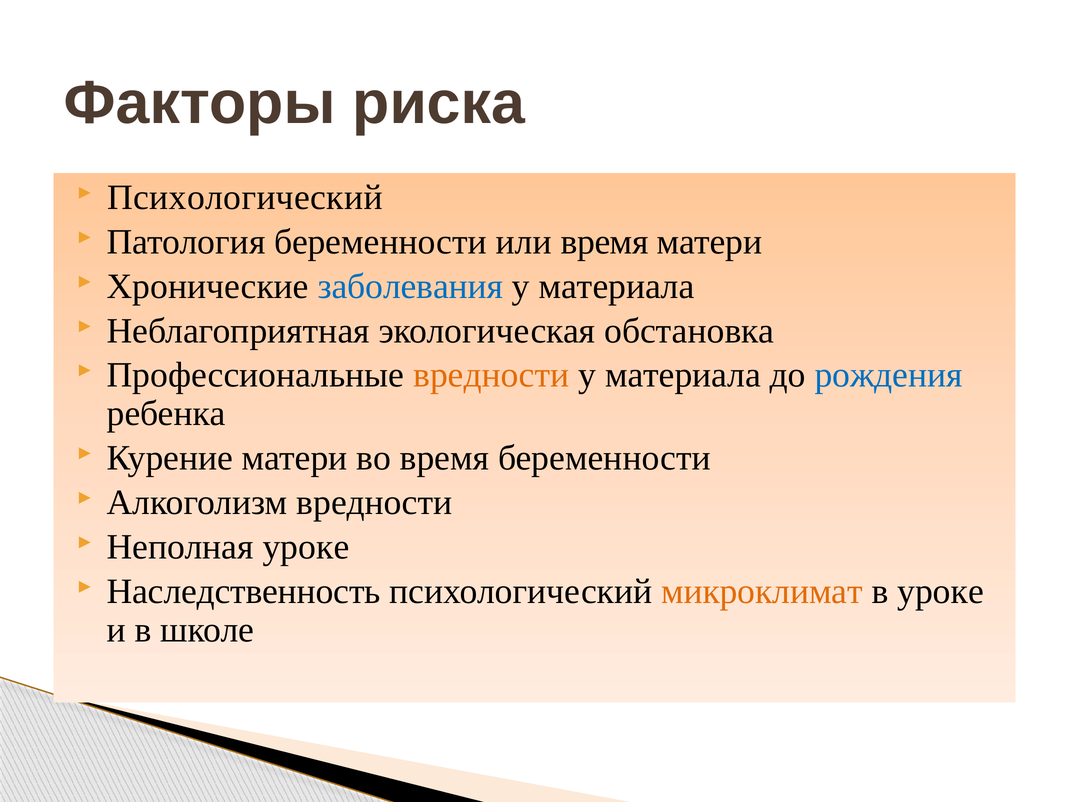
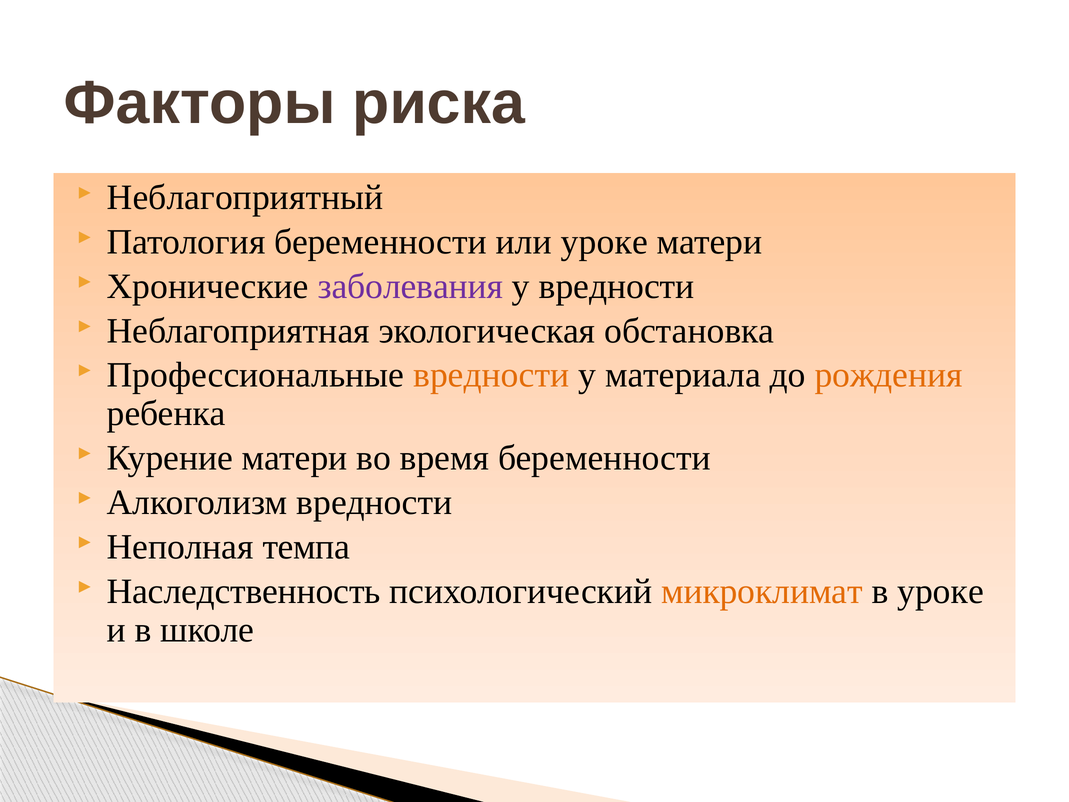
Психологический: Психологический -> Неблагоприятный (245, 197)
или время: время -> уроке (604, 242)
заболевания colour: blue -> purple (410, 286)
материала: материала -> вредности (617, 286)
рождения colour: blue -> orange (889, 375)
Неполная уроке: уроке -> темпа (306, 547)
